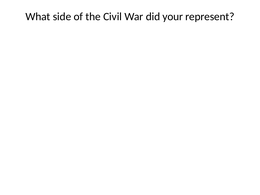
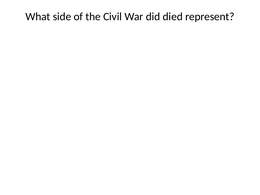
your: your -> died (173, 17)
